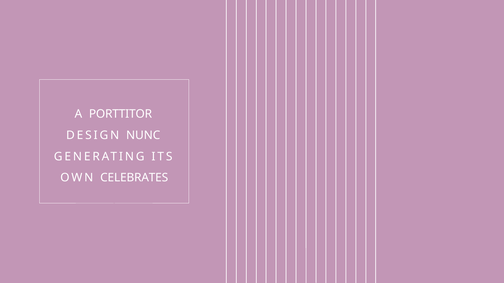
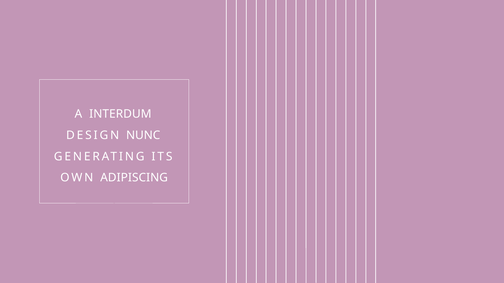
PORTTITOR: PORTTITOR -> INTERDUM (120, 114)
CELEBRATES: CELEBRATES -> ADIPISCING (134, 178)
